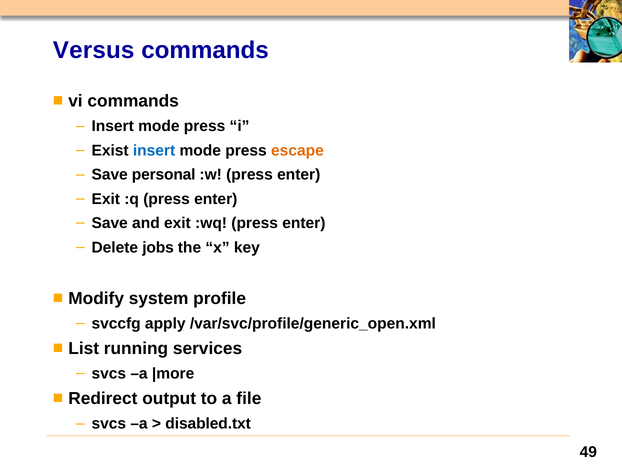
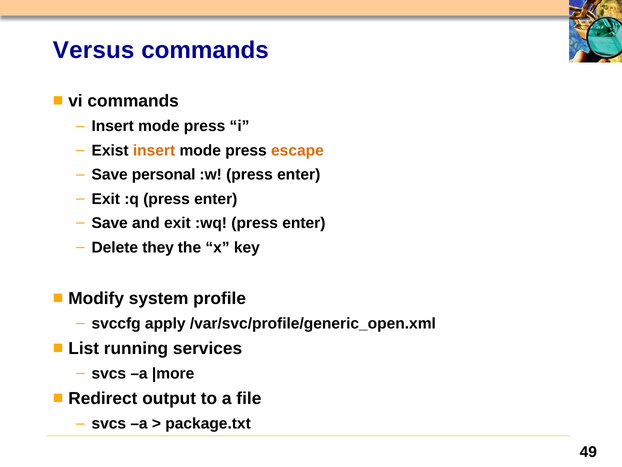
insert colour: blue -> orange (154, 150)
jobs: jobs -> they (158, 247)
disabled.txt: disabled.txt -> package.txt (208, 423)
